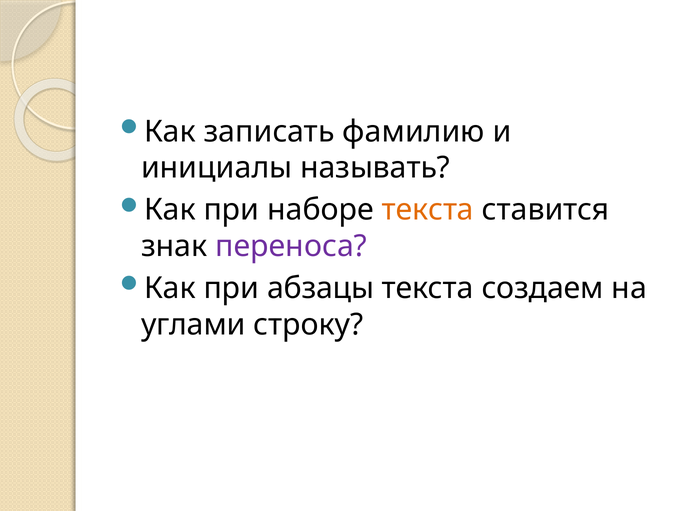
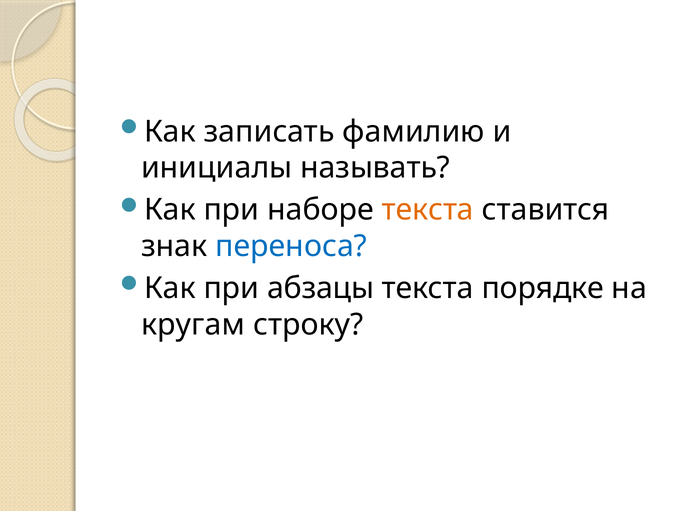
переноса colour: purple -> blue (291, 246)
создаем: создаем -> порядке (543, 289)
углами: углами -> кругам (193, 325)
